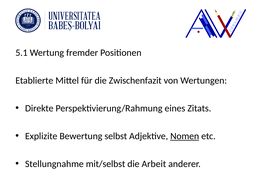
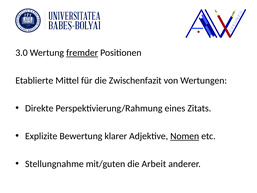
5.1: 5.1 -> 3.0 (22, 53)
fremder underline: none -> present (82, 53)
selbst: selbst -> klarer (116, 136)
mit/selbst: mit/selbst -> mit/guten (106, 164)
